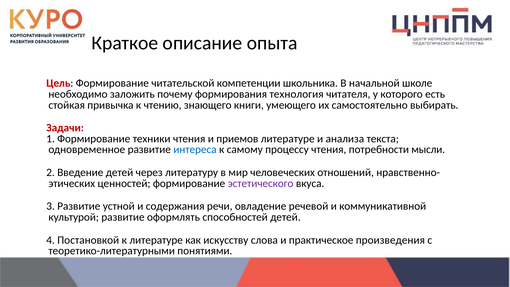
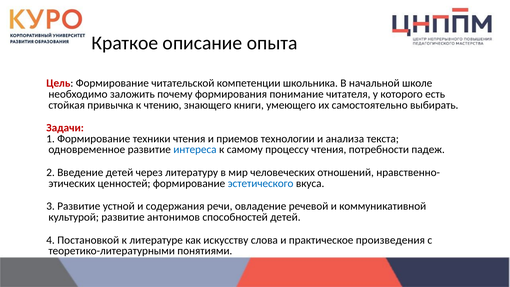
технология: технология -> понимание (297, 94)
приемов литературе: литературе -> технологии (288, 139)
мысли: мысли -> падеж (428, 150)
эстетического colour: purple -> blue (261, 183)
оформлять: оформлять -> антонимов (173, 217)
